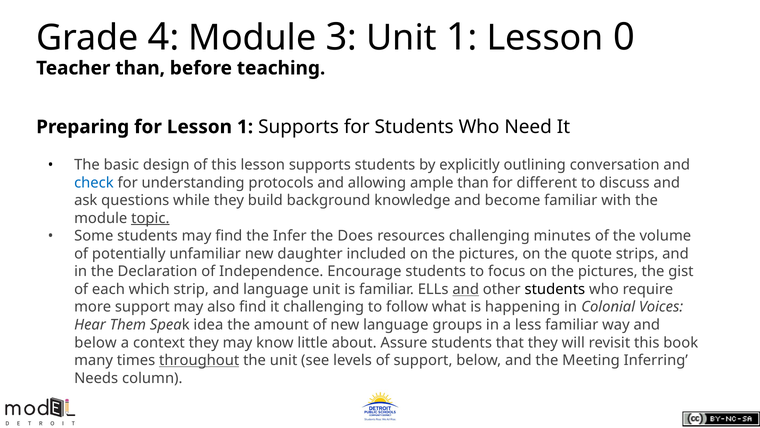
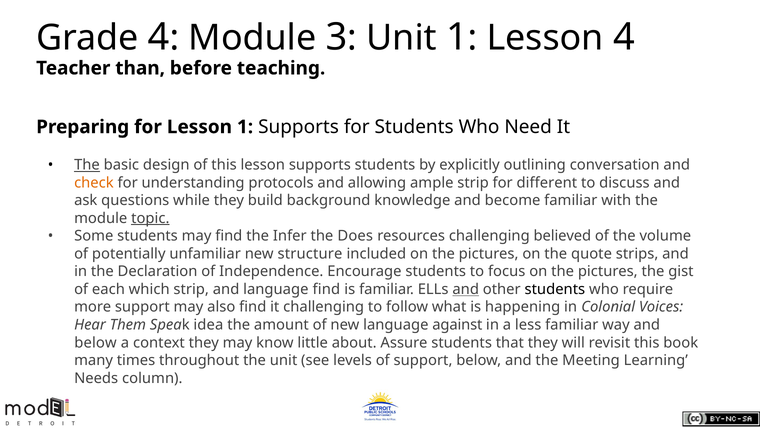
Lesson 0: 0 -> 4 (624, 37)
The underline: none -> present (87, 165)
check colour: blue -> orange (94, 183)
ample than: than -> strip (473, 183)
minutes: minutes -> believed (562, 236)
daughter: daughter -> structure (310, 254)
language unit: unit -> find (326, 289)
groups: groups -> against (457, 324)
throughout underline: present -> none (199, 360)
Inferring: Inferring -> Learning (656, 360)
